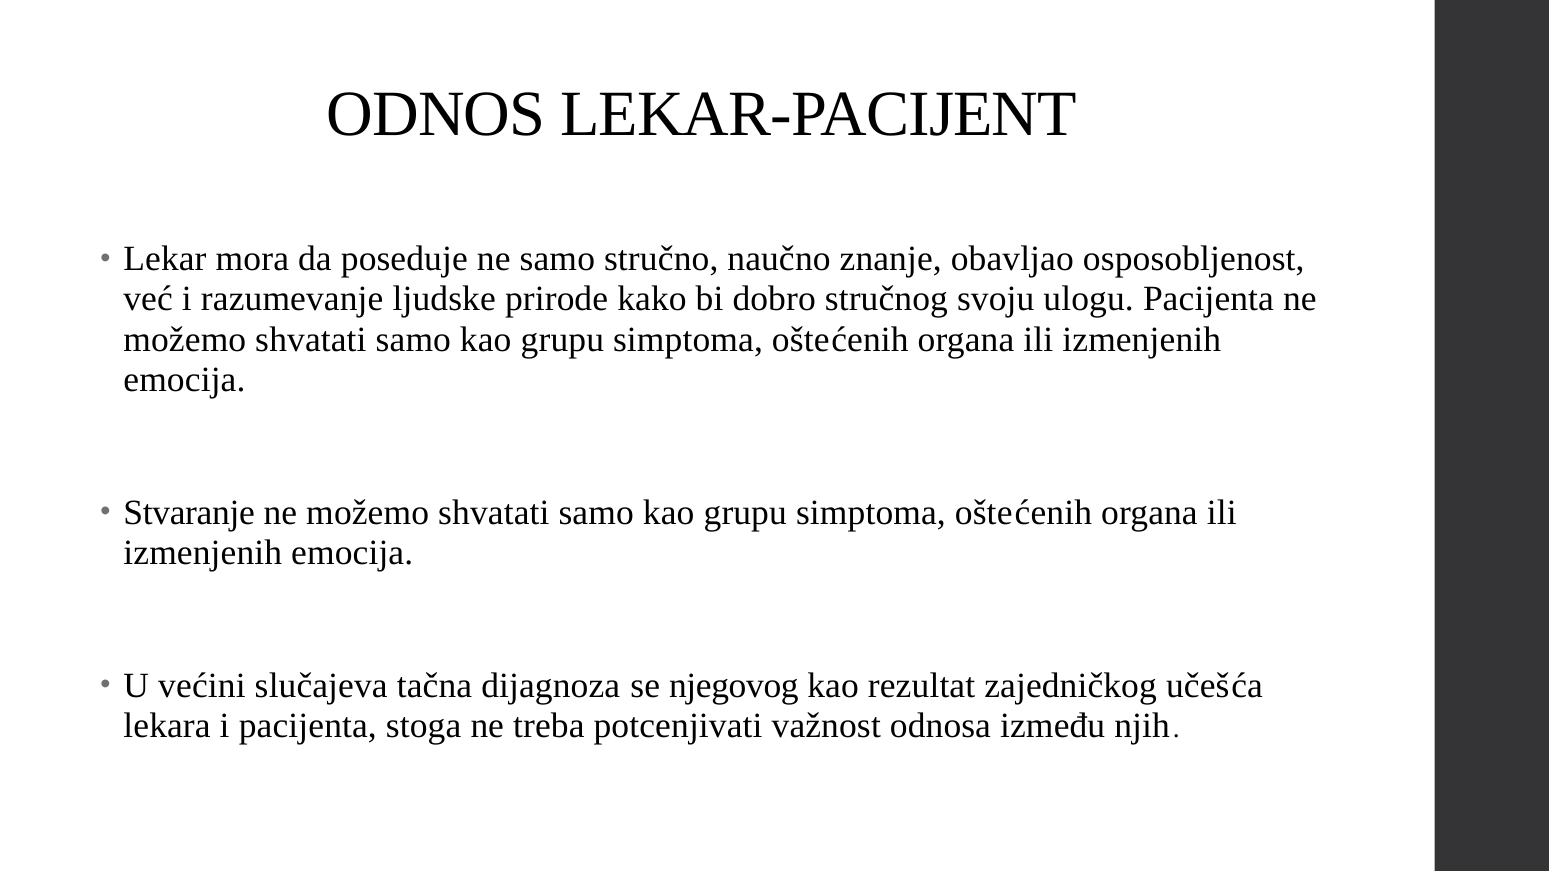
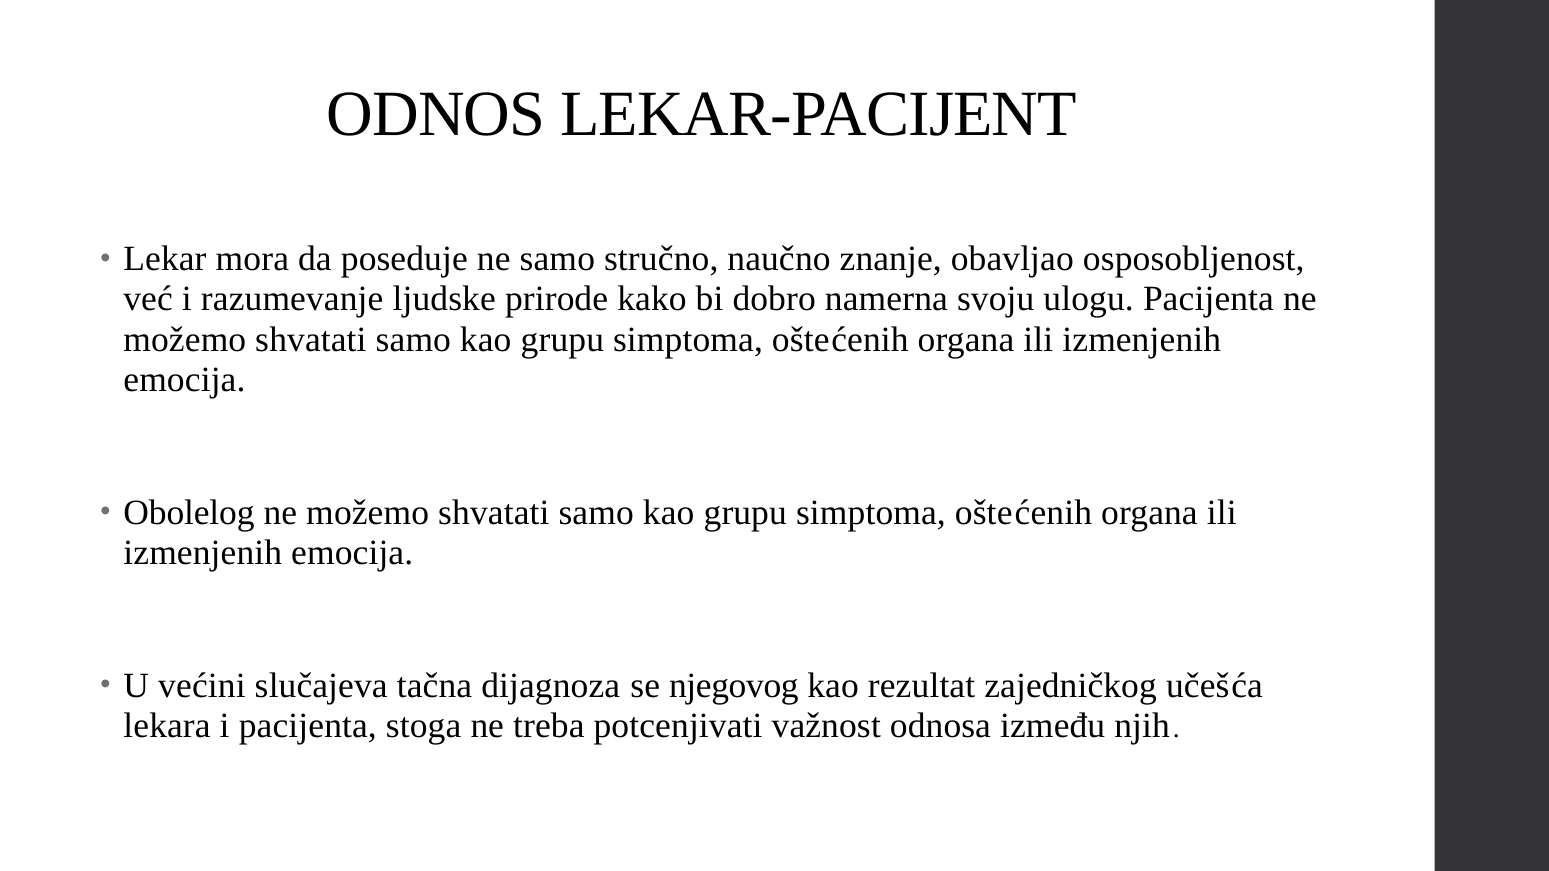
stručnog: stručnog -> namerna (886, 299)
Stvaranje: Stvaranje -> Obolelog (189, 513)
